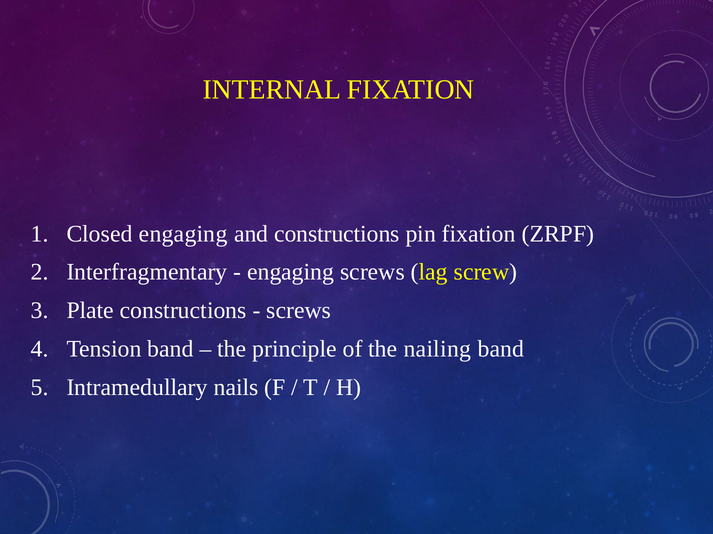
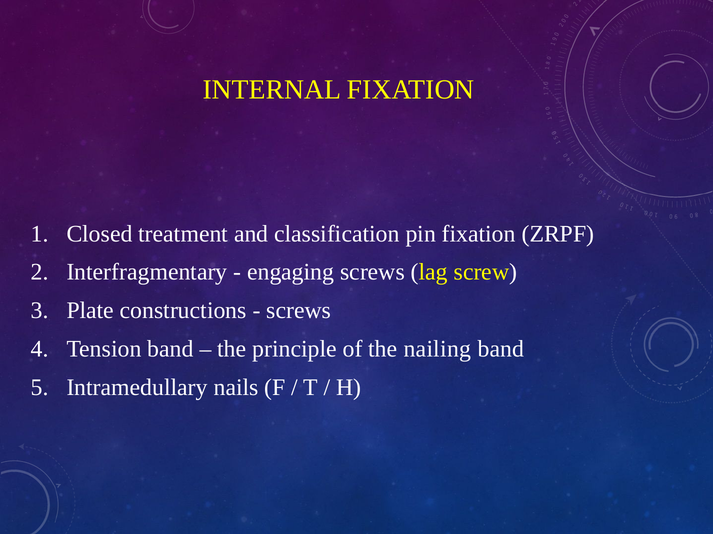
Closed engaging: engaging -> treatment (183, 234)
and constructions: constructions -> classification (337, 234)
